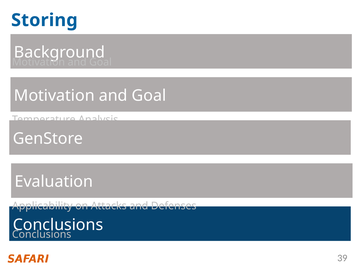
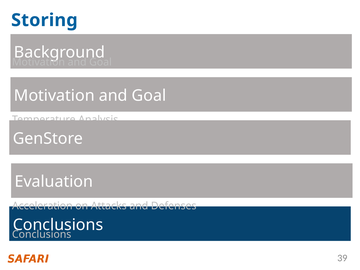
Applicability: Applicability -> Acceleration (42, 206)
